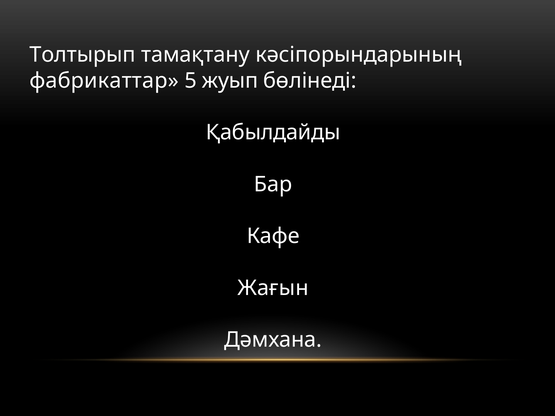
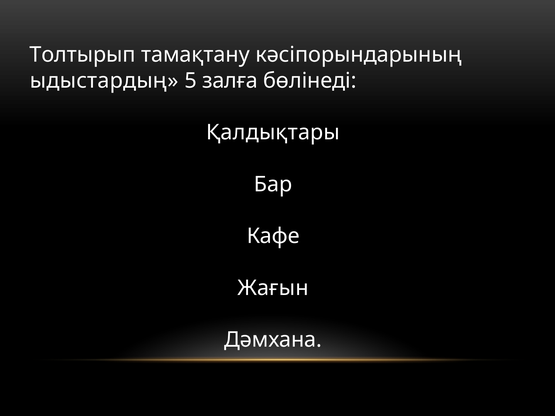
фабрикаттар: фабрикаттар -> ыдыстардың (104, 81)
жуып: жуып -> залға (230, 81)
Қабылдайды: Қабылдайды -> Қалдықтары (273, 133)
